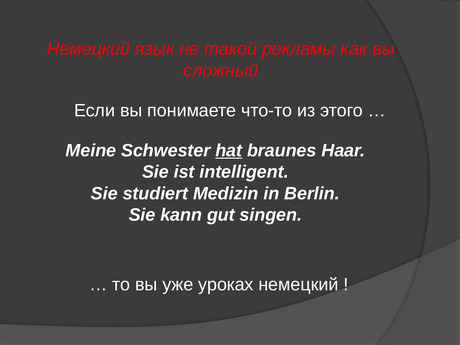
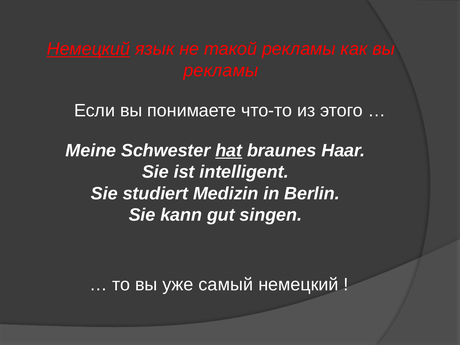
Немецкий underline: none -> present (89, 49)
сложный: сложный -> рекламы (221, 71)
уроках: уроках -> самый (226, 285)
